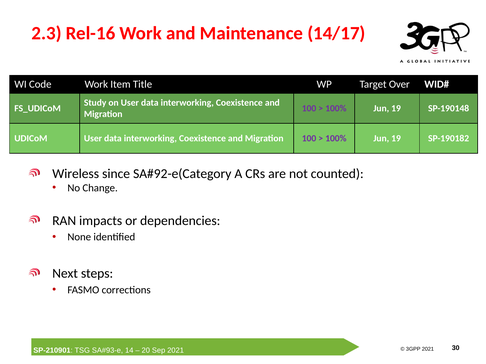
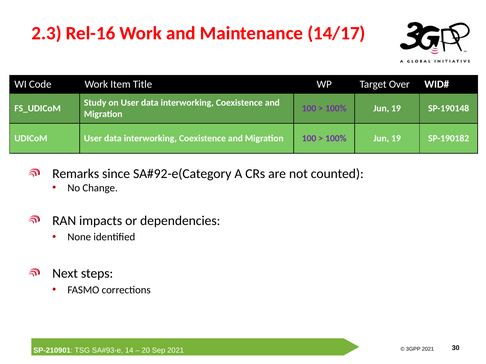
Wireless: Wireless -> Remarks (76, 174)
